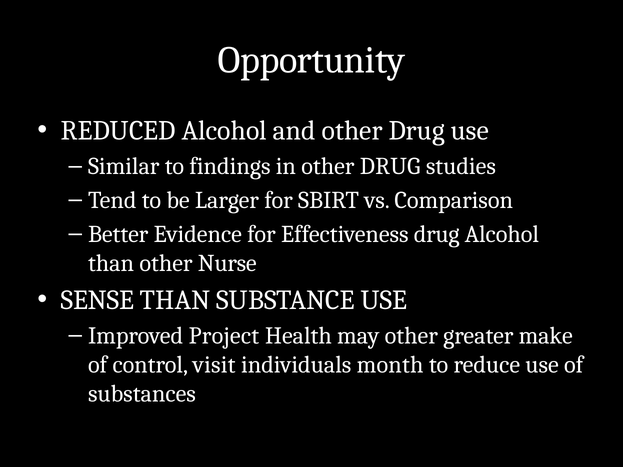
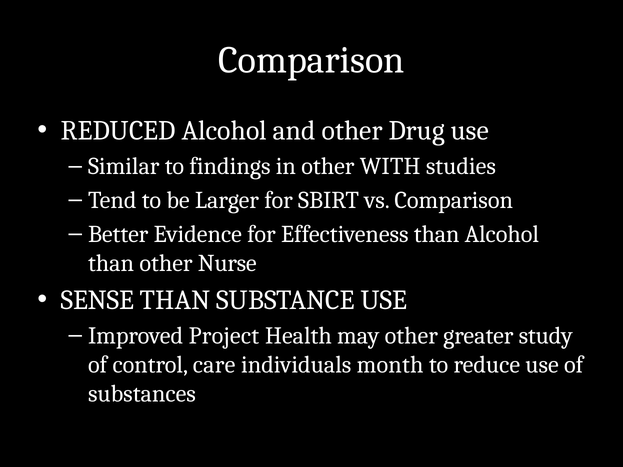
Opportunity: Opportunity -> Comparison (311, 60)
in other DRUG: DRUG -> WITH (390, 166)
Effectiveness drug: drug -> than (437, 234)
make: make -> study (546, 336)
visit: visit -> care (214, 365)
